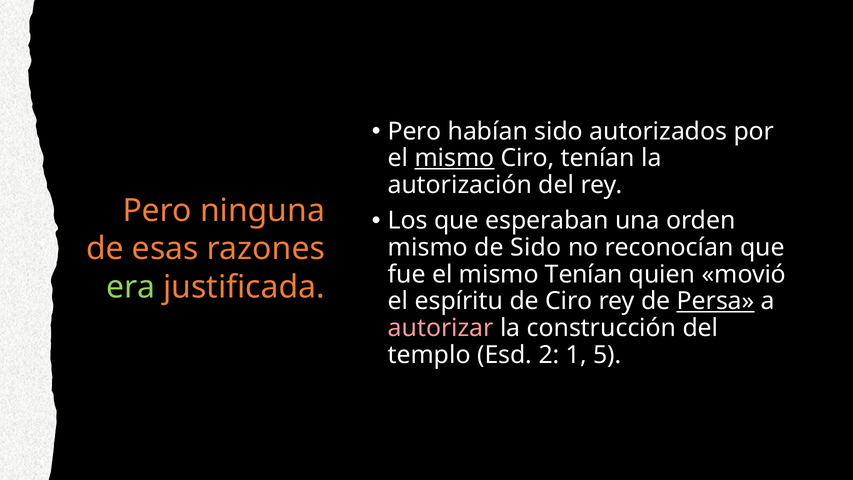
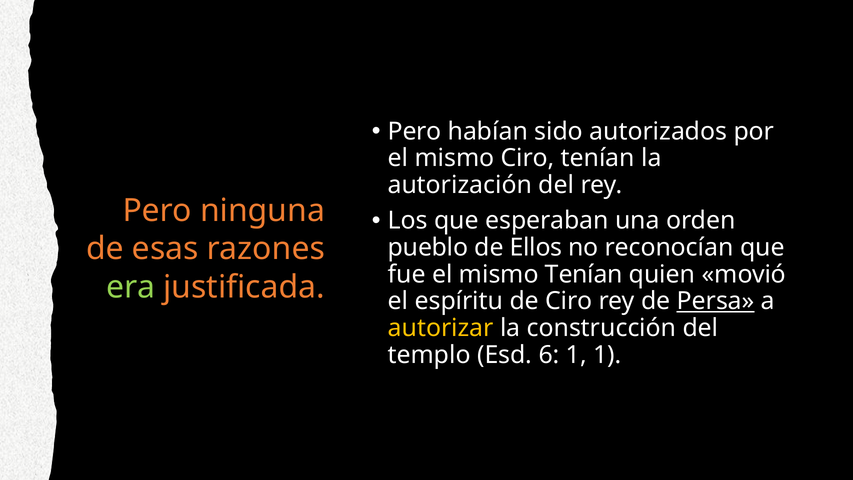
mismo underline: present -> none (454, 158)
mismo: mismo -> pueblo (428, 247)
de Sido: Sido -> Ellos (536, 247)
autorizar colour: pink -> yellow (441, 328)
2: 2 -> 6 (549, 355)
1 5: 5 -> 1 (607, 355)
